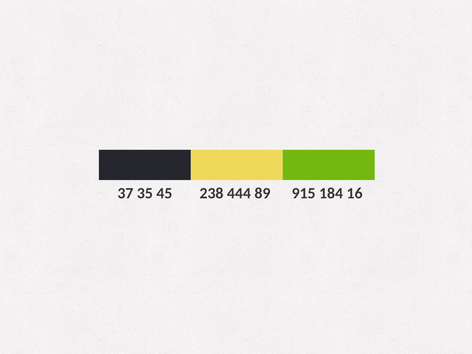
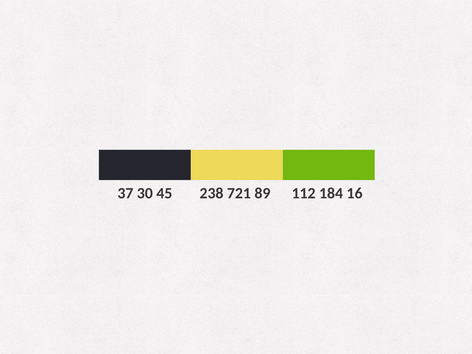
35: 35 -> 30 (145, 193)
444: 444 -> 721 (239, 193)
915: 915 -> 112 (304, 193)
